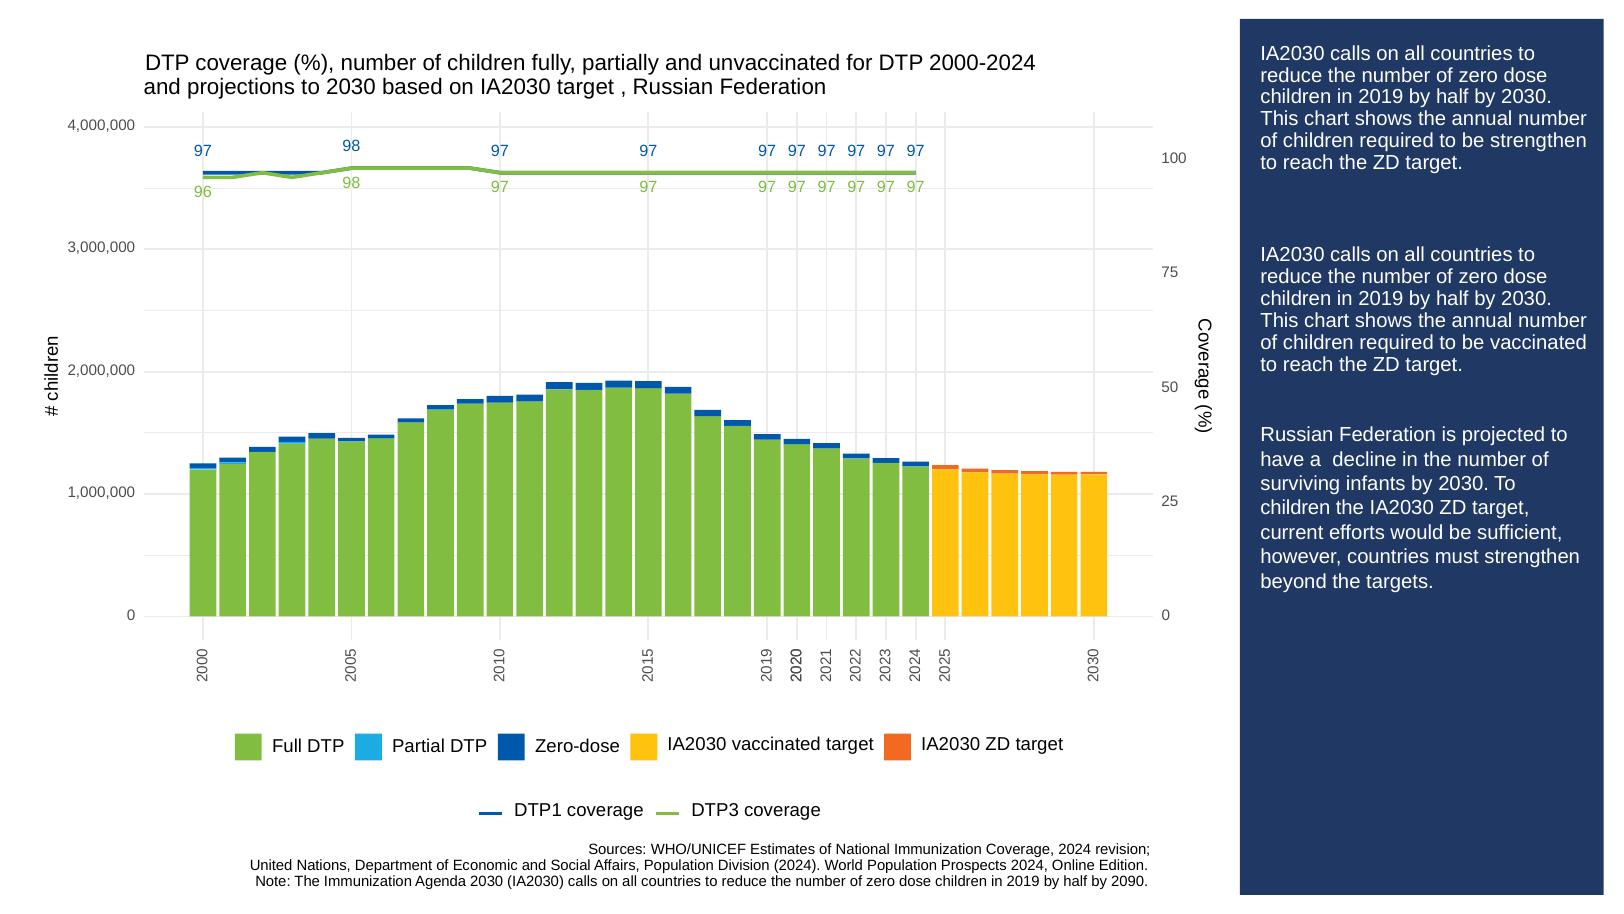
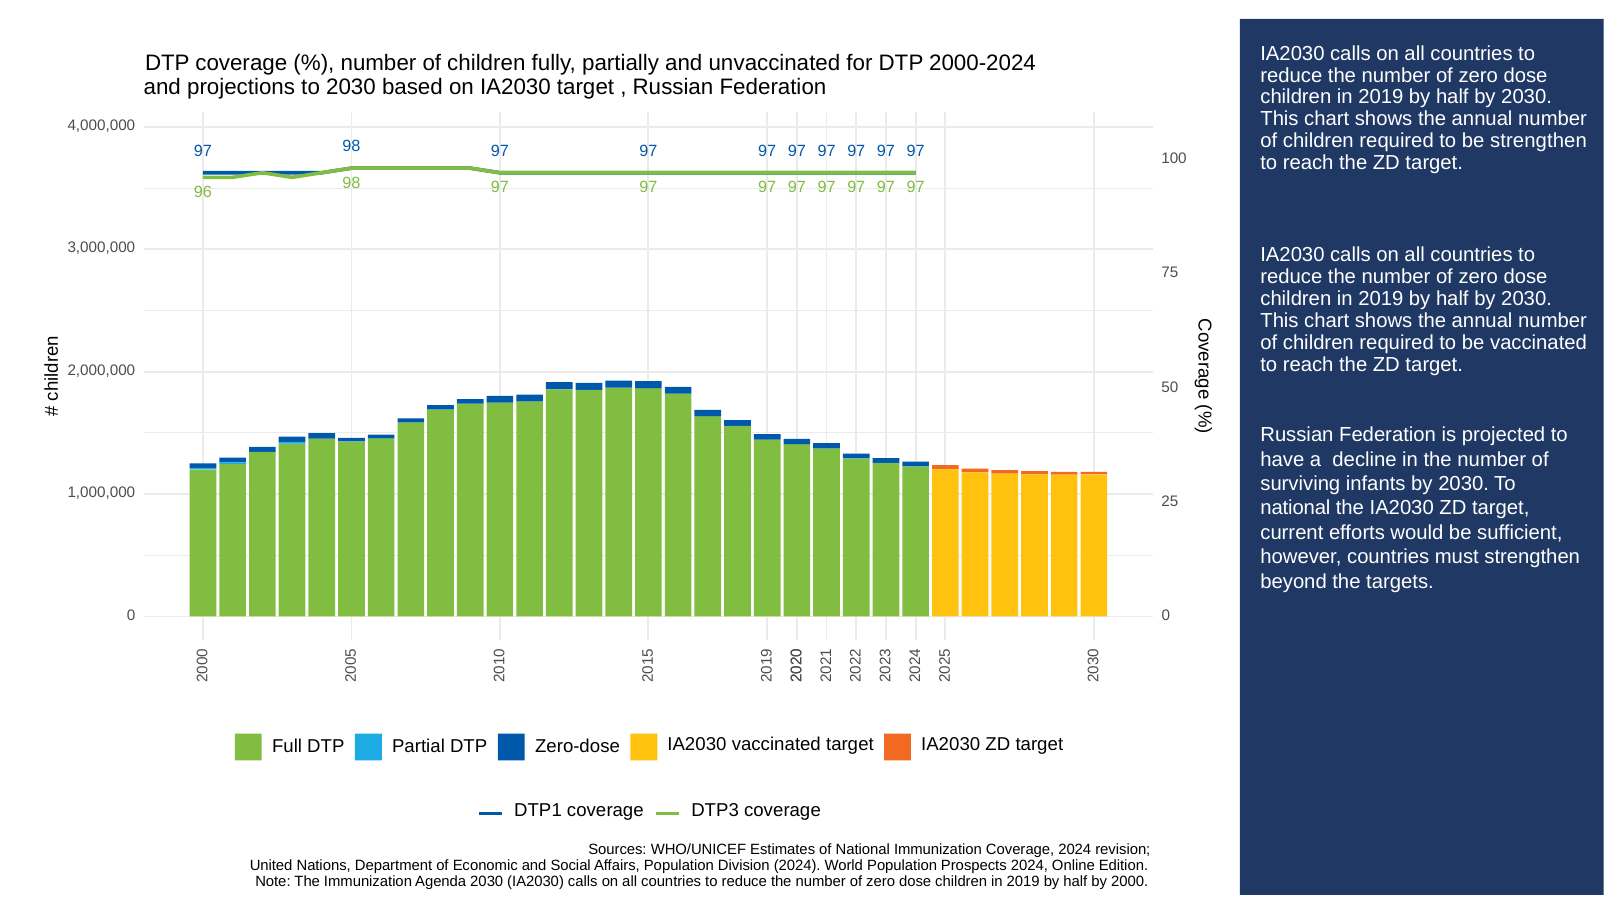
children: children -> national (1295, 508)
2090: 2090 -> 2000 (1130, 881)
